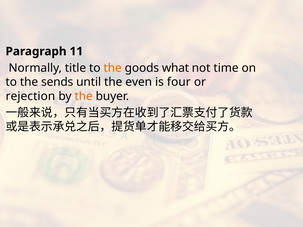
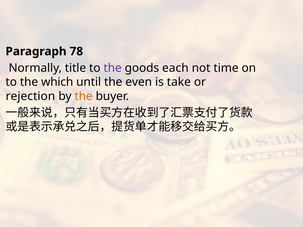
11: 11 -> 78 (76, 51)
the colour: orange -> purple (113, 68)
what: what -> each (175, 68)
sends: sends -> which (57, 82)
four: four -> take (179, 82)
